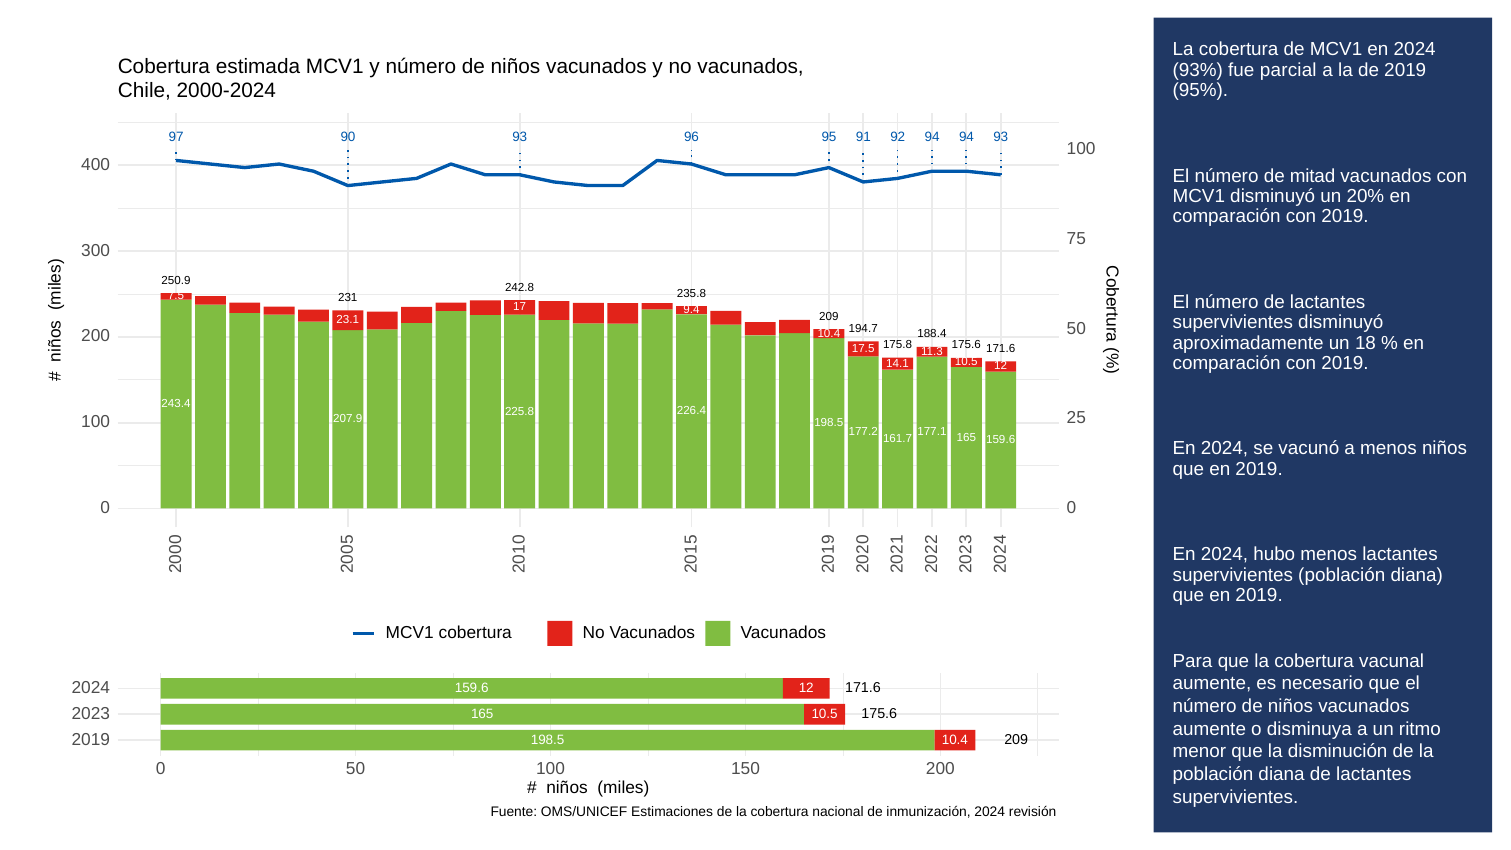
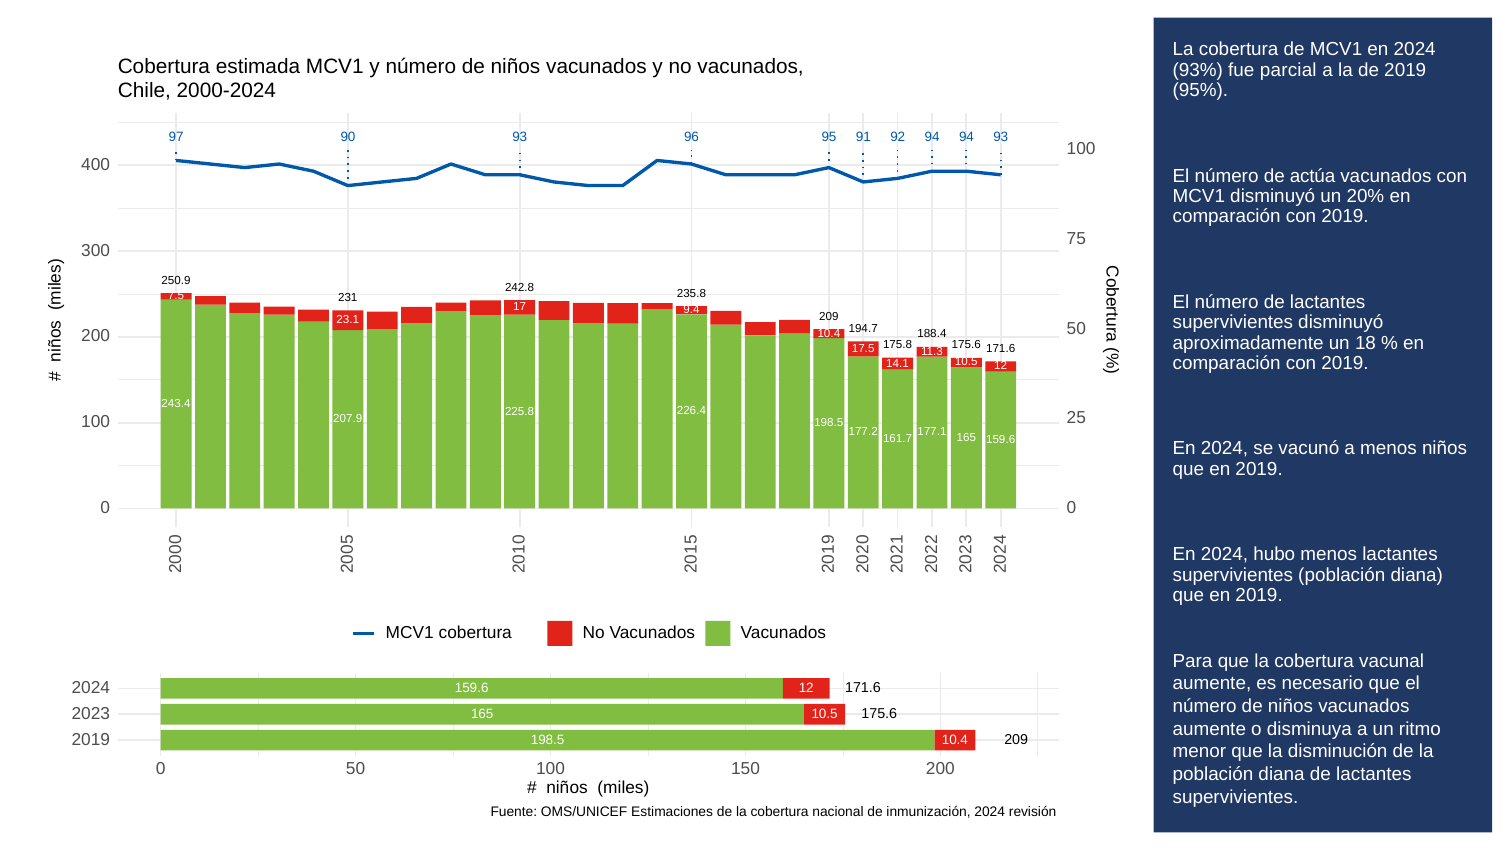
mitad: mitad -> actúa (1313, 176)
